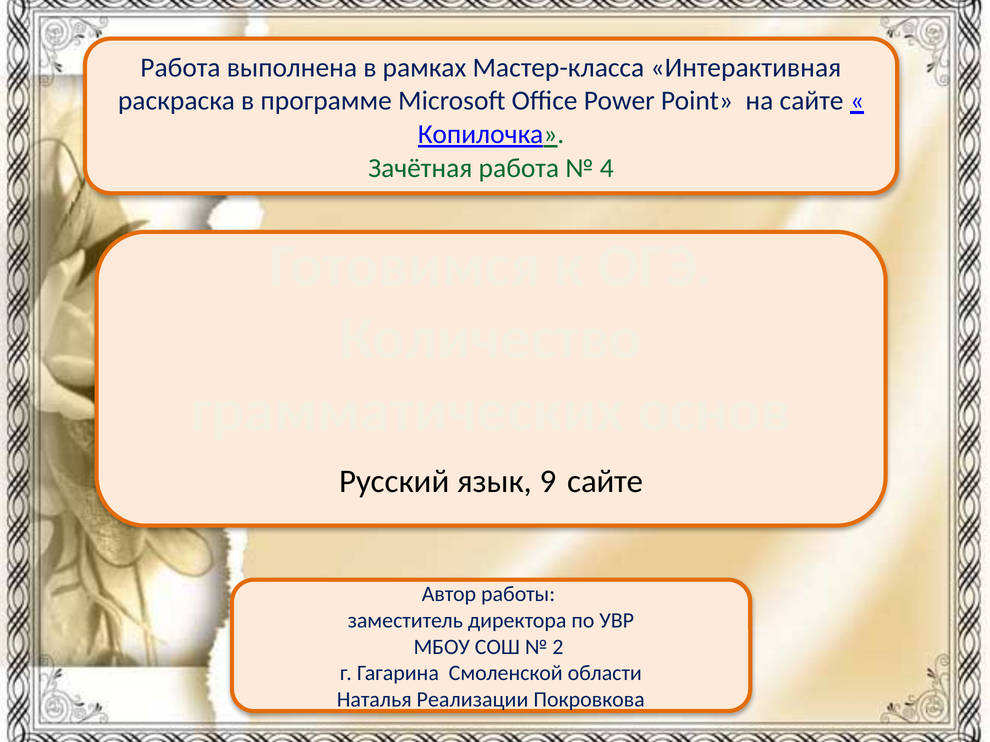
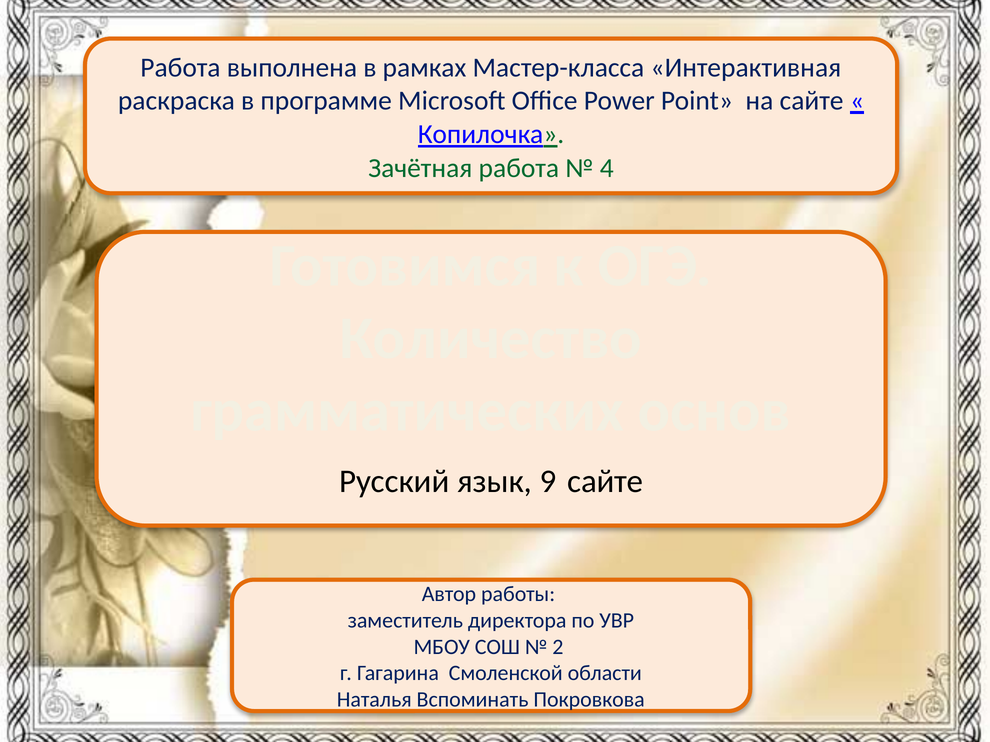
Реализации: Реализации -> Вспоминать (473, 700)
